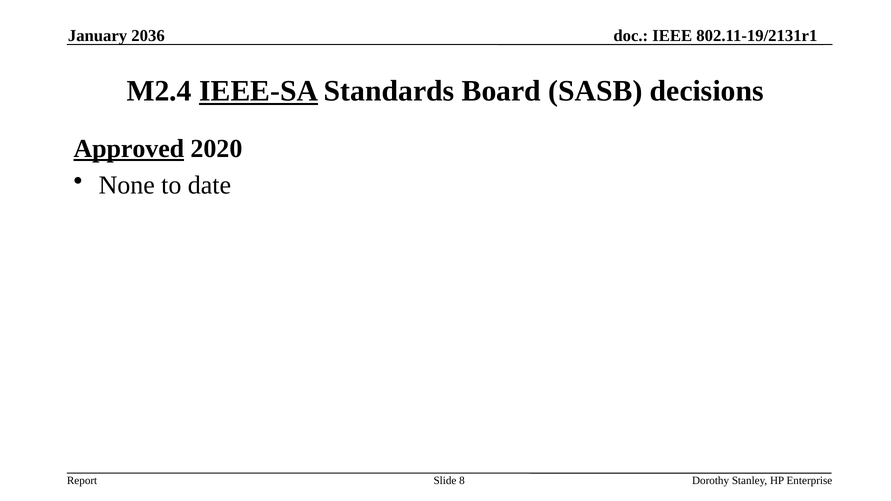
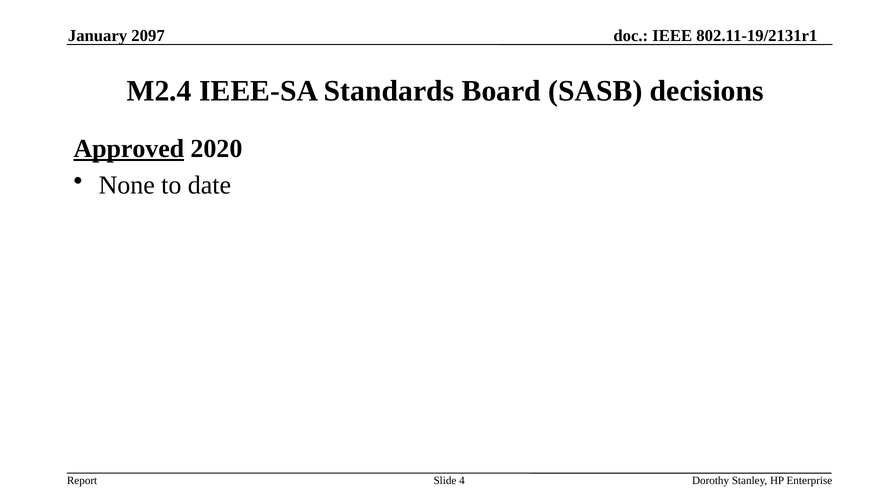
2036: 2036 -> 2097 (148, 36)
IEEE-SA underline: present -> none (259, 91)
8: 8 -> 4 (462, 481)
